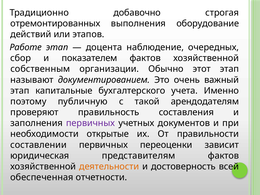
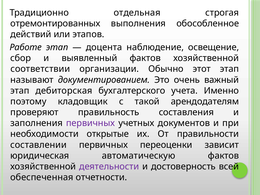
добавочно: добавочно -> отдельная (137, 13)
оборудование: оборудование -> обособленное (208, 24)
очередных: очередных -> освещение (214, 47)
показателем: показателем -> выявленный (90, 58)
собственным: собственным -> соответствии (40, 69)
капитальные: капитальные -> дебиторская (64, 91)
публичную: публичную -> кладовщик (83, 102)
представителям: представителям -> автоматическую (139, 156)
деятельности colour: orange -> purple (109, 166)
